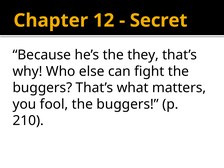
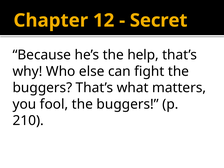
they: they -> help (143, 55)
